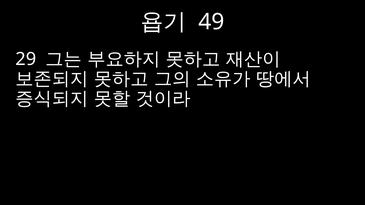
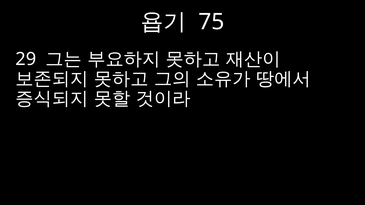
49: 49 -> 75 (211, 22)
